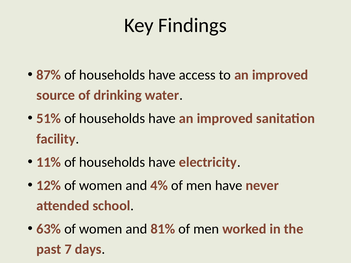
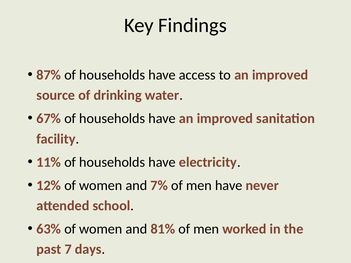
51%: 51% -> 67% (49, 119)
4%: 4% -> 7% (159, 186)
